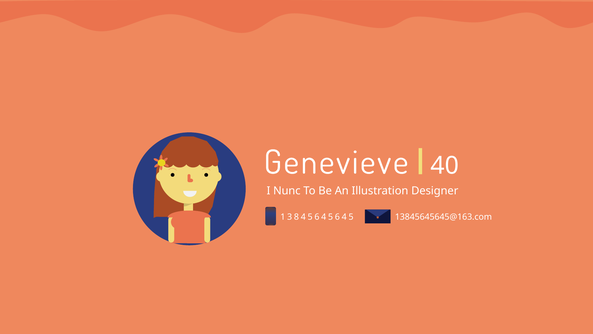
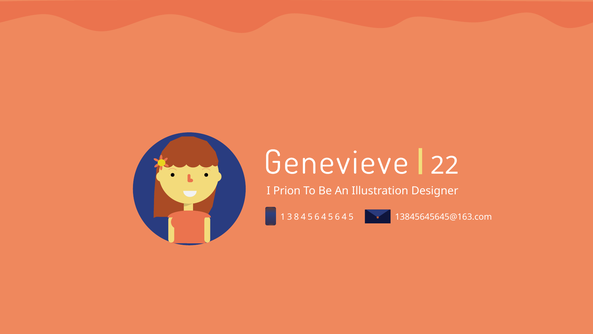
40: 40 -> 22 (445, 165)
Nunc: Nunc -> Prion (287, 191)
